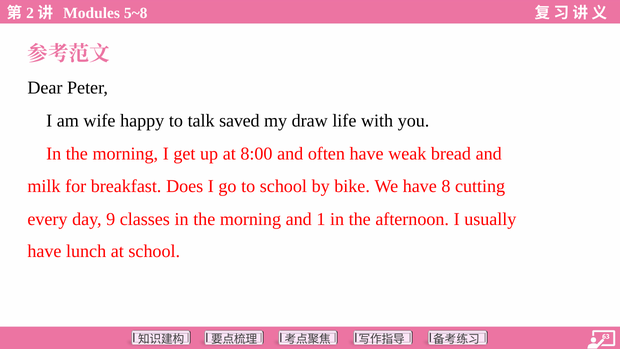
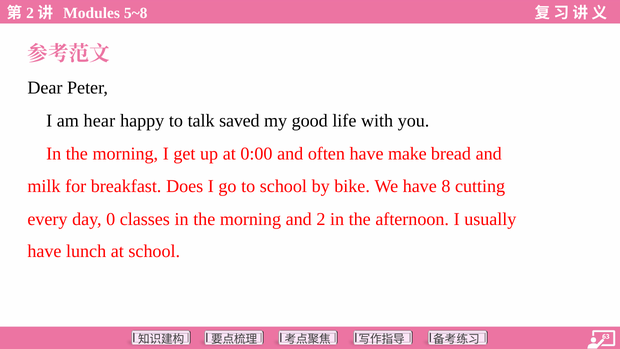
wife: wife -> hear (99, 121)
draw: draw -> good (310, 121)
8:00: 8:00 -> 0:00 (256, 153)
weak: weak -> make (407, 153)
9: 9 -> 0 (111, 219)
1: 1 -> 2 (321, 219)
